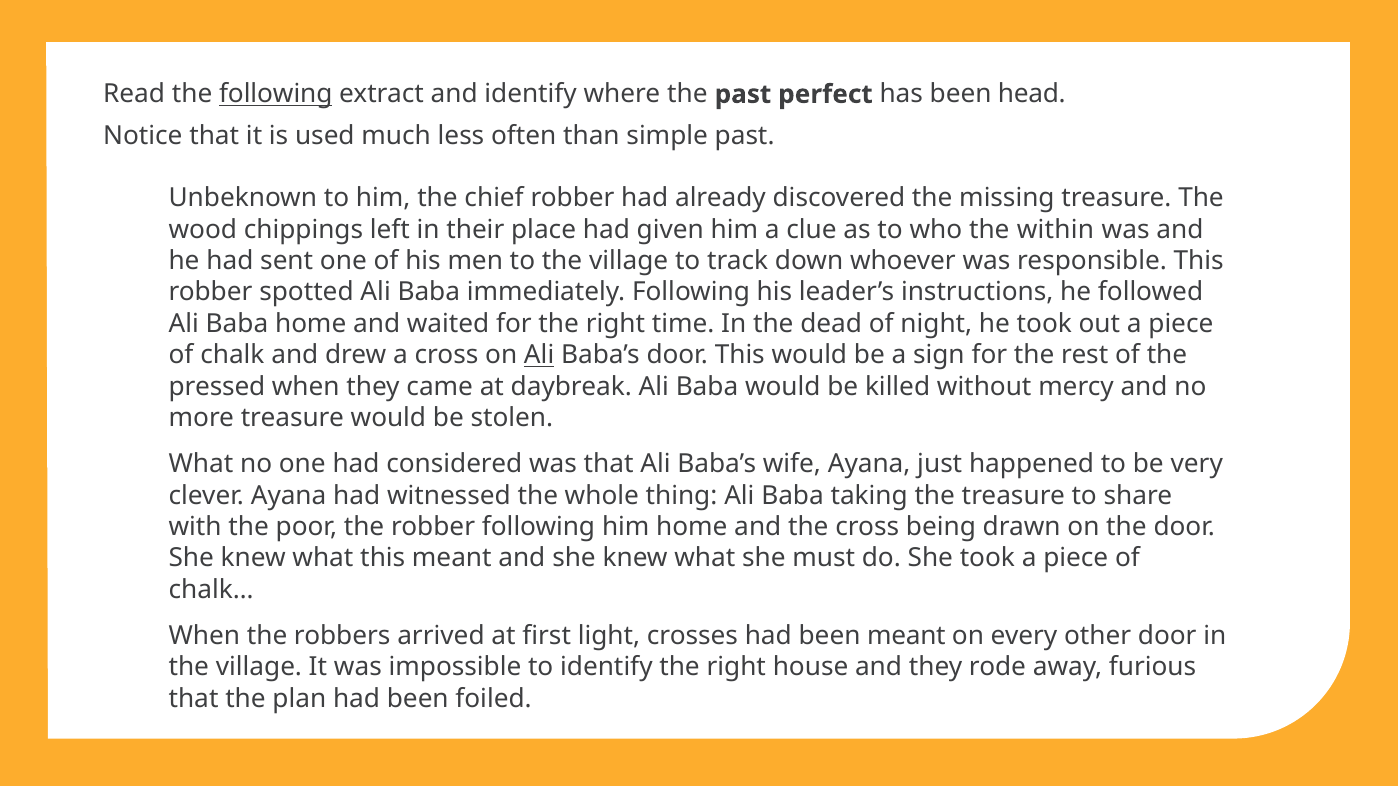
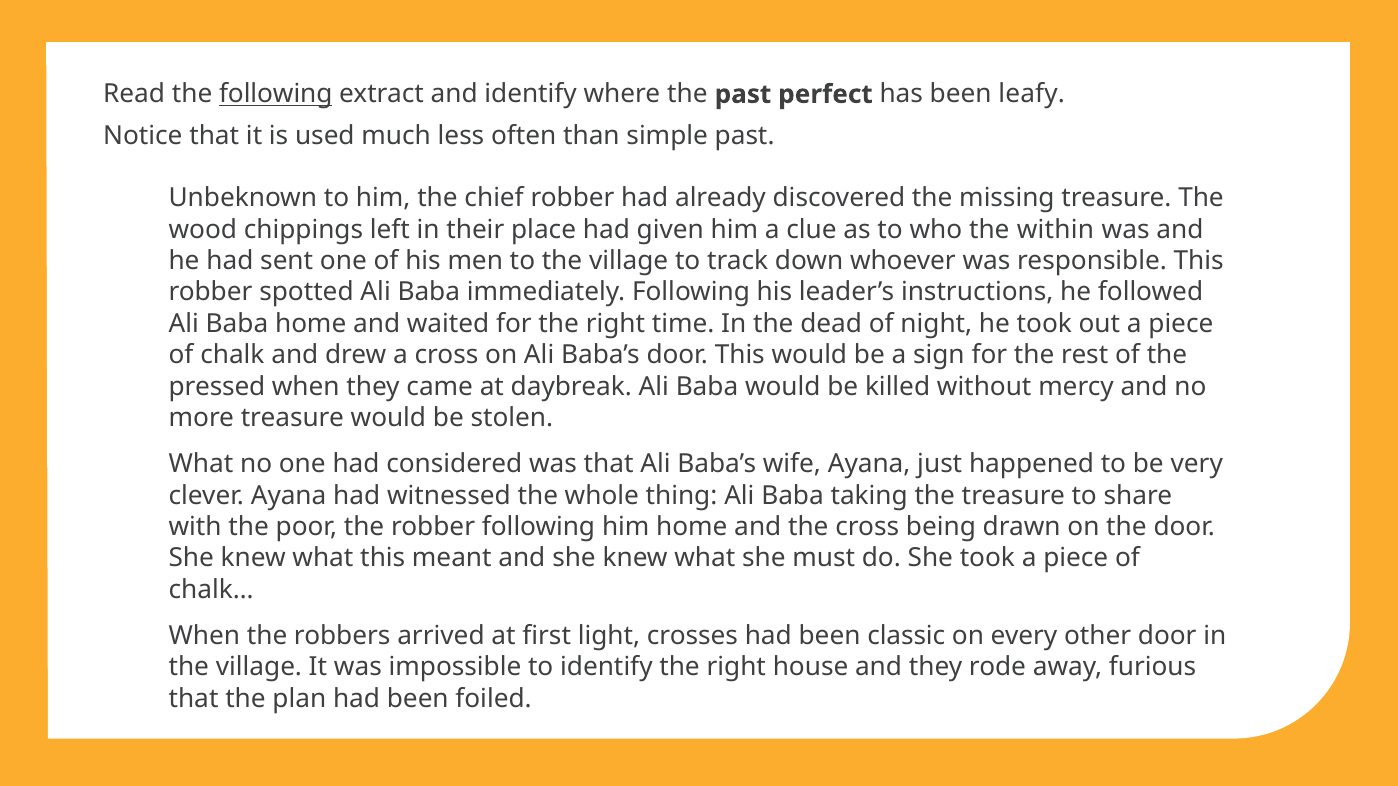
head: head -> leafy (1032, 94)
Ali underline: present -> none (539, 355)
been meant: meant -> classic (906, 636)
